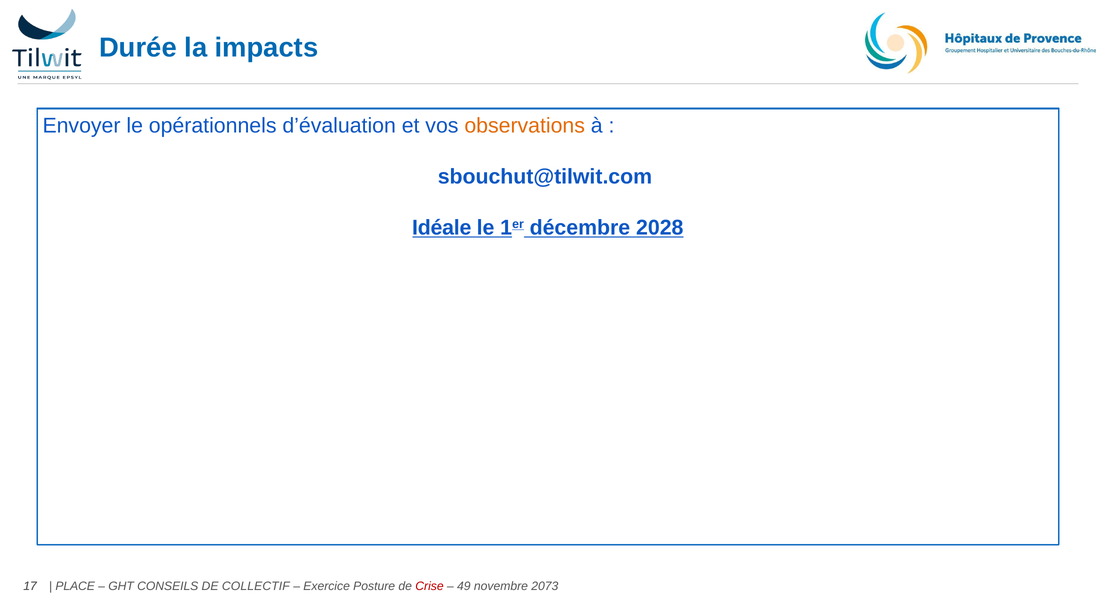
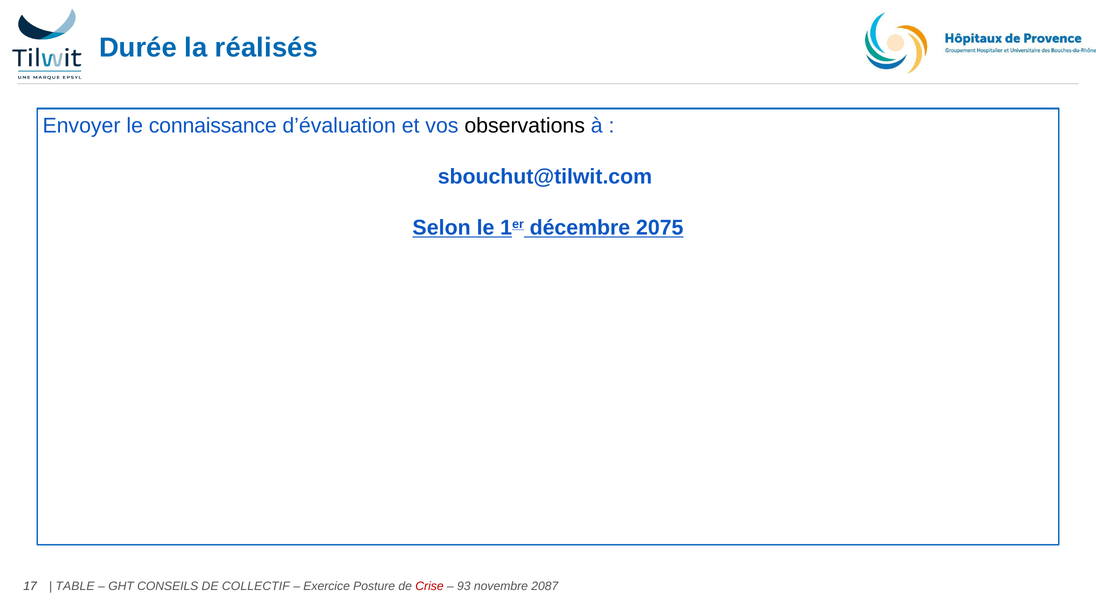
impacts: impacts -> réalisés (266, 48)
opérationnels: opérationnels -> connaissance (213, 126)
observations colour: orange -> black (525, 126)
Idéale: Idéale -> Selon (442, 228)
2028: 2028 -> 2075 (660, 228)
PLACE: PLACE -> TABLE (75, 587)
49: 49 -> 93 (464, 587)
2073: 2073 -> 2087 (545, 587)
